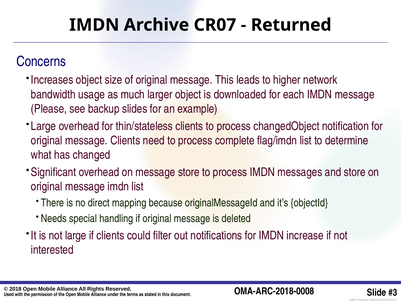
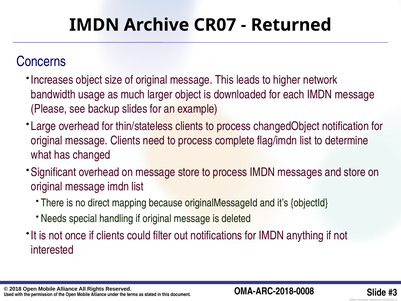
not large: large -> once (76, 235)
increase: increase -> anything (305, 235)
